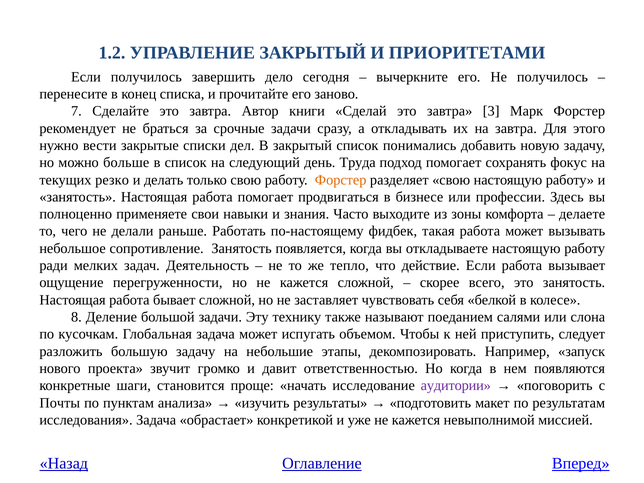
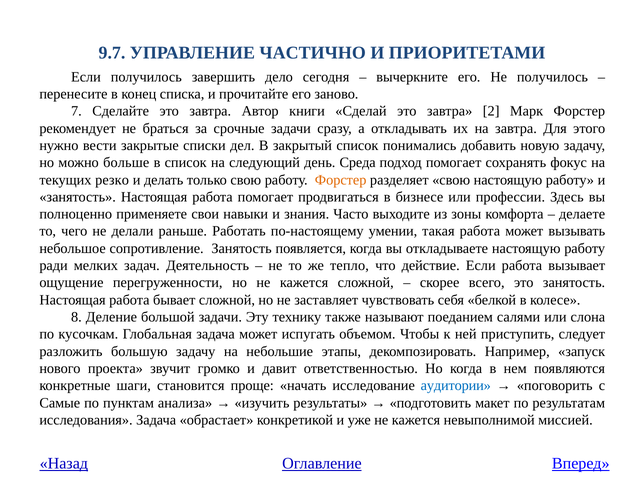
1.2: 1.2 -> 9.7 (112, 53)
УПРАВЛЕНИЕ ЗАКРЫТЫЙ: ЗАКРЫТЫЙ -> ЧАСТИЧНО (313, 53)
3: 3 -> 2 (491, 111)
Труда: Труда -> Среда (358, 163)
фидбек: фидбек -> умении (393, 231)
аудитории colour: purple -> blue (456, 386)
Почты: Почты -> Самые (60, 403)
